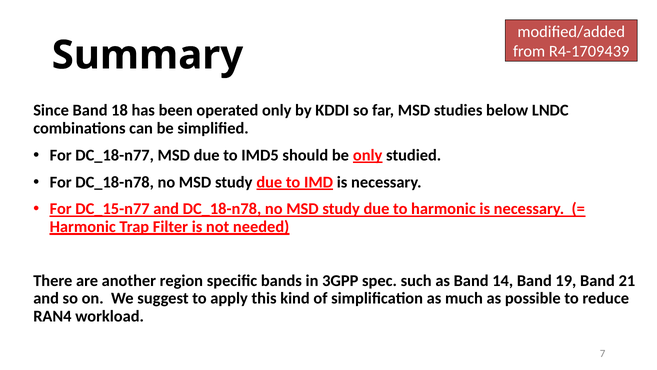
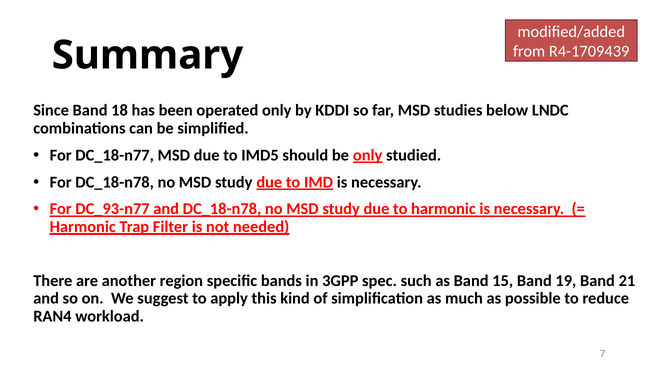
DC_15-n77: DC_15-n77 -> DC_93-n77 (112, 209)
14: 14 -> 15 (503, 280)
